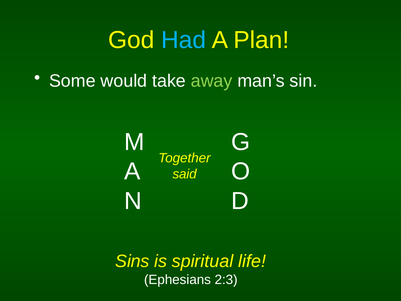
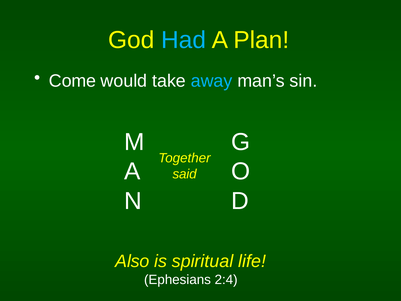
Some: Some -> Come (72, 81)
away colour: light green -> light blue (212, 81)
Sins: Sins -> Also (132, 261)
2:3: 2:3 -> 2:4 (226, 280)
